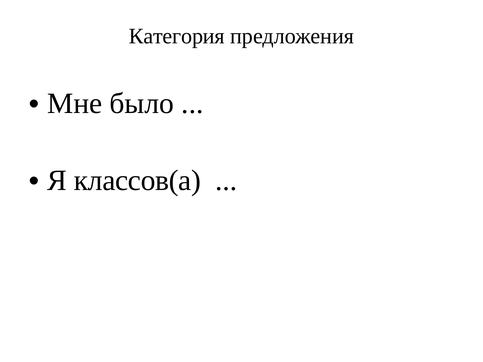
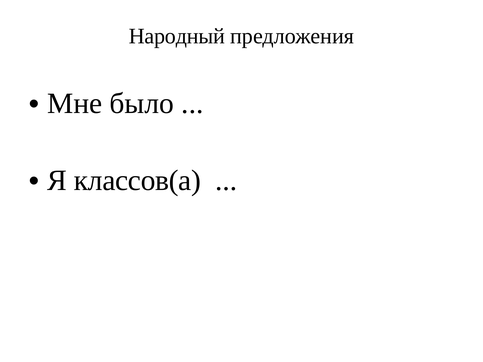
Категория: Категория -> Народный (177, 36)
